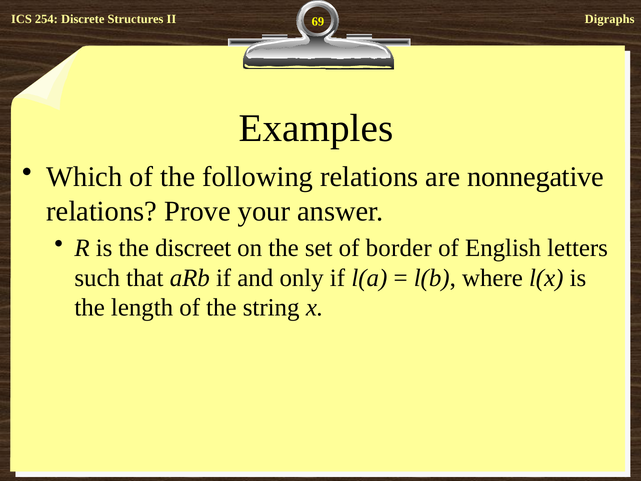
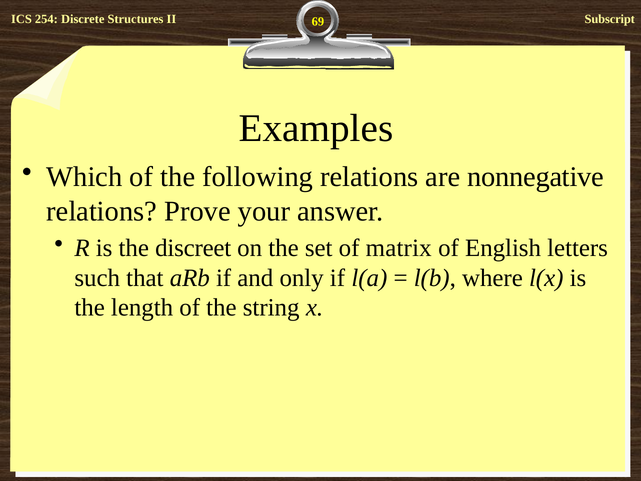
Digraphs: Digraphs -> Subscript (610, 19)
border: border -> matrix (399, 248)
